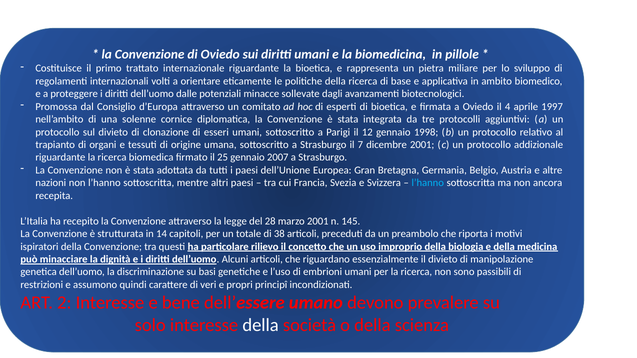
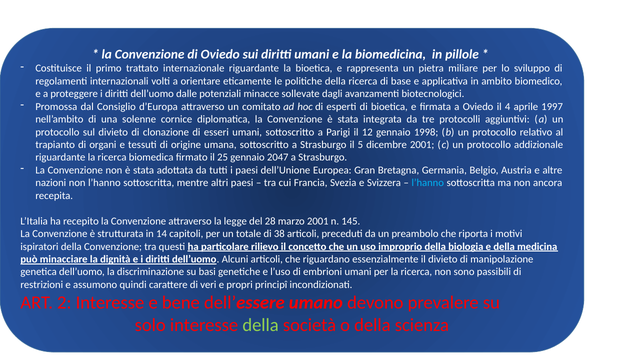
7: 7 -> 5 (360, 145)
2007: 2007 -> 2047 (278, 158)
della colour: white -> light green (261, 325)
